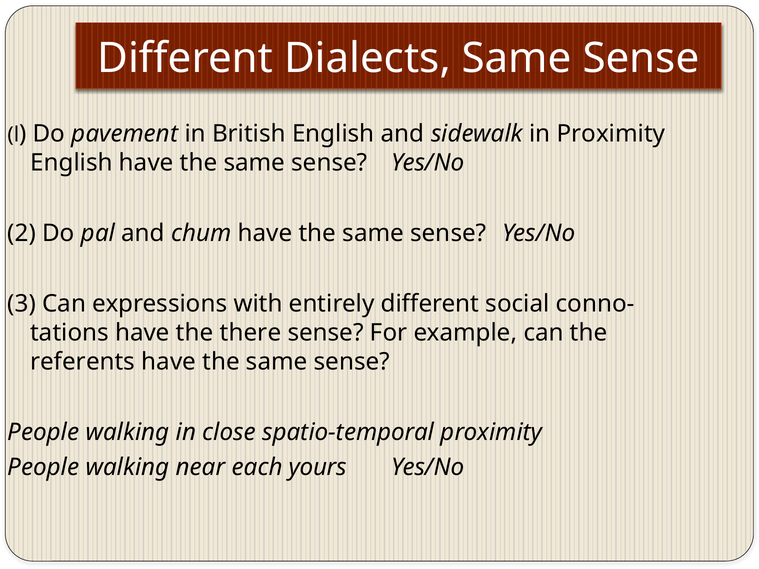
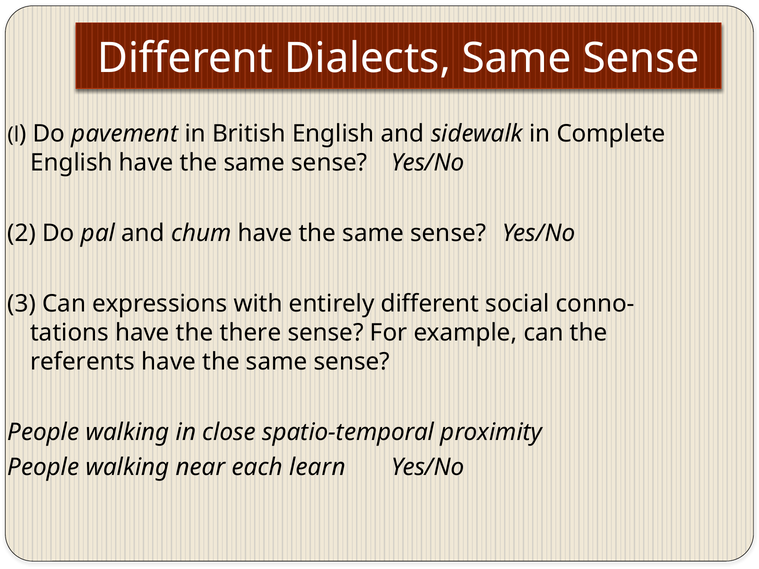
in Proximity: Proximity -> Complete (611, 134)
yours: yours -> learn (317, 467)
